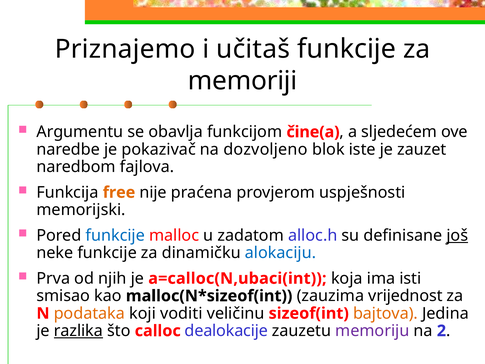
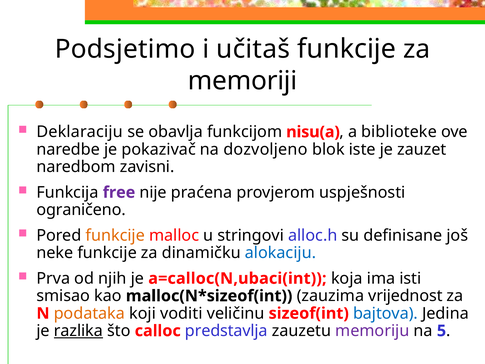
Priznajemo: Priznajemo -> Podsjetimo (125, 49)
Argumentu: Argumentu -> Deklaraciju (80, 132)
čine(a: čine(a -> nisu(a (313, 132)
sljedećem: sljedećem -> biblioteke (399, 132)
fajlova: fajlova -> zavisni (147, 167)
free colour: orange -> purple (119, 192)
memorijski: memorijski -> ograničeno (81, 210)
funkcije colour: blue -> orange (115, 235)
zadatom: zadatom -> stringovi (251, 235)
još underline: present -> none (457, 235)
bajtova colour: orange -> blue (385, 313)
dealokacije: dealokacije -> predstavlja (226, 331)
2: 2 -> 5 (441, 331)
